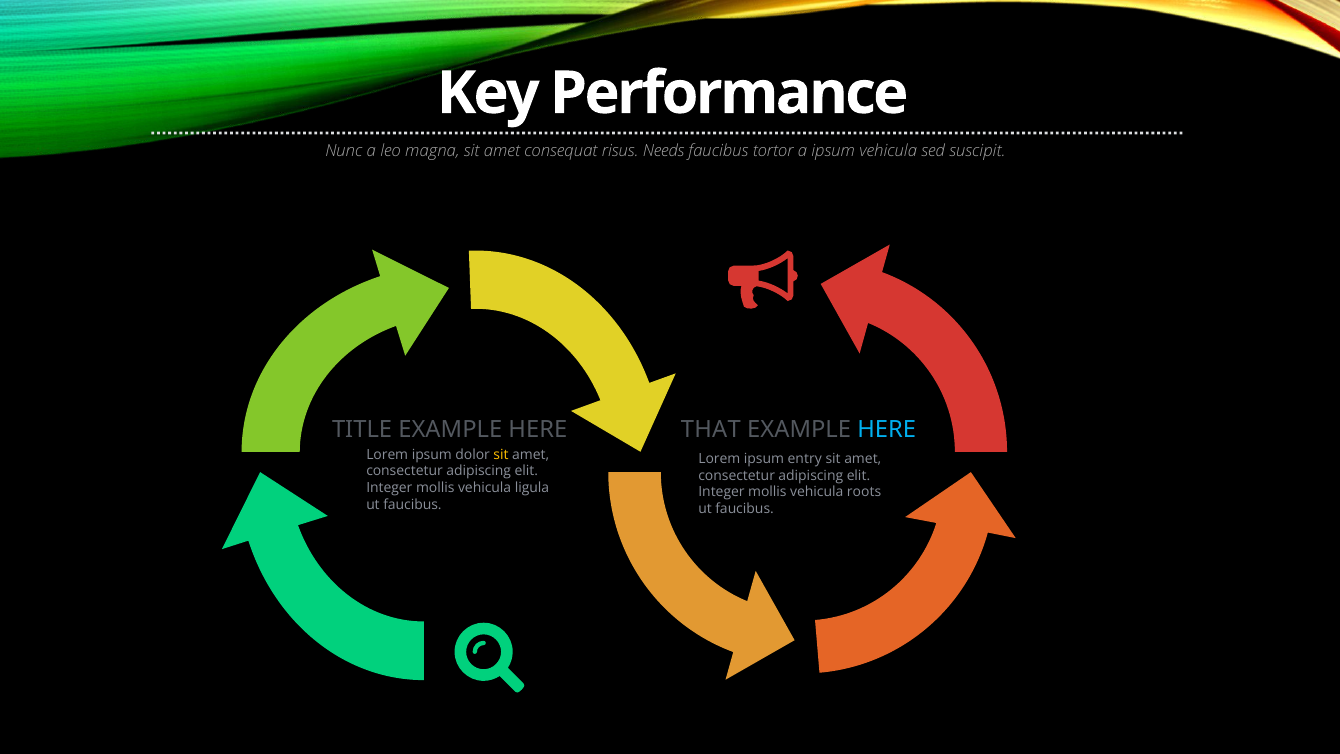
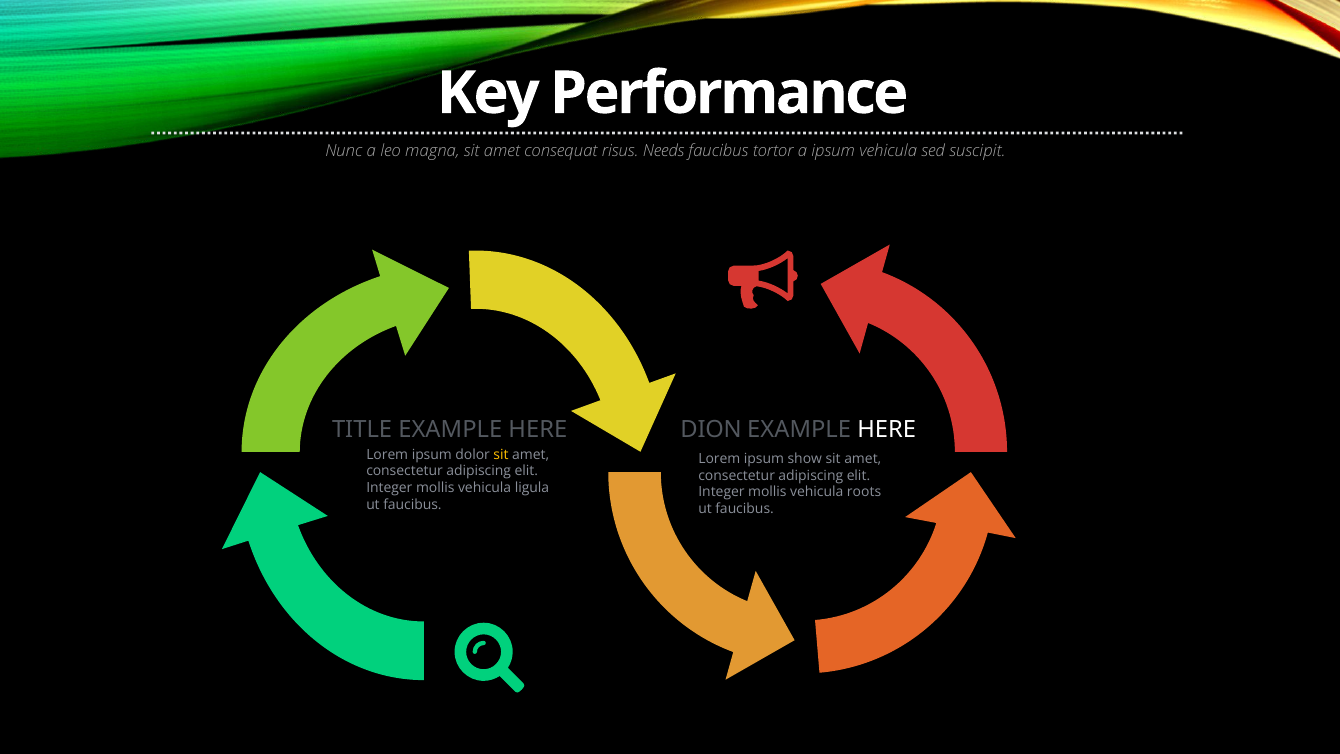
THAT: THAT -> DION (711, 429)
HERE colour: light blue -> white (887, 429)
entry: entry -> show (805, 459)
